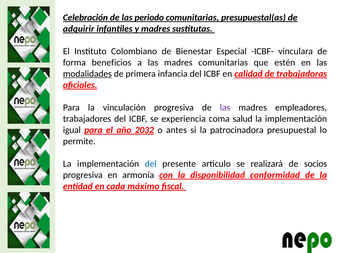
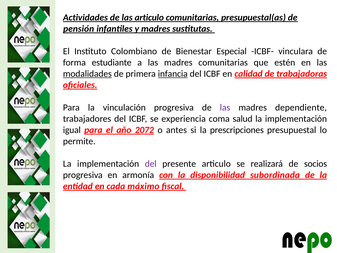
Celebración: Celebración -> Actividades (85, 18)
las periodo: periodo -> articulo (149, 18)
adquirir: adquirir -> pensión (79, 29)
beneficios: beneficios -> estudiante (112, 62)
infancia underline: none -> present (173, 74)
empleadores: empleadores -> dependiente (301, 107)
2032: 2032 -> 2072 (144, 130)
patrocinadora: patrocinadora -> prescripciones (237, 130)
del colour: blue -> purple (151, 164)
conformidad: conformidad -> subordinada (275, 175)
